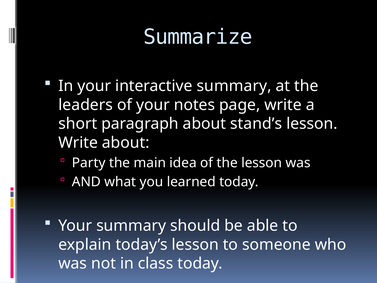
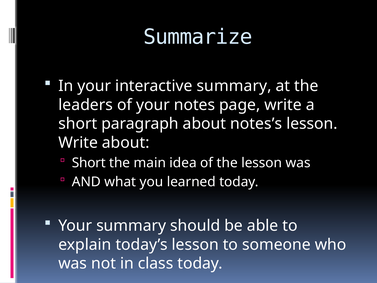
stand’s: stand’s -> notes’s (256, 124)
Party: Party -> Short (89, 163)
